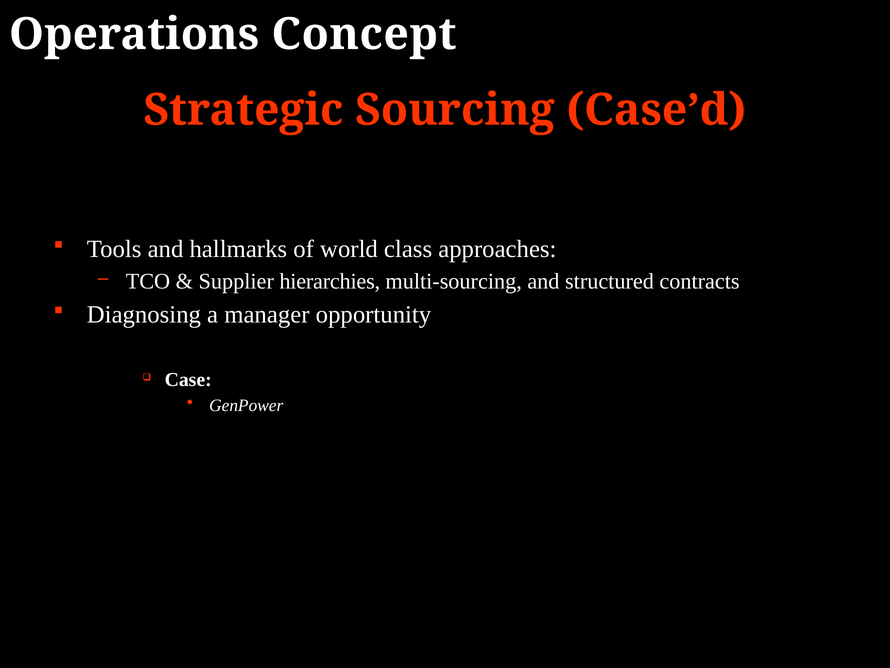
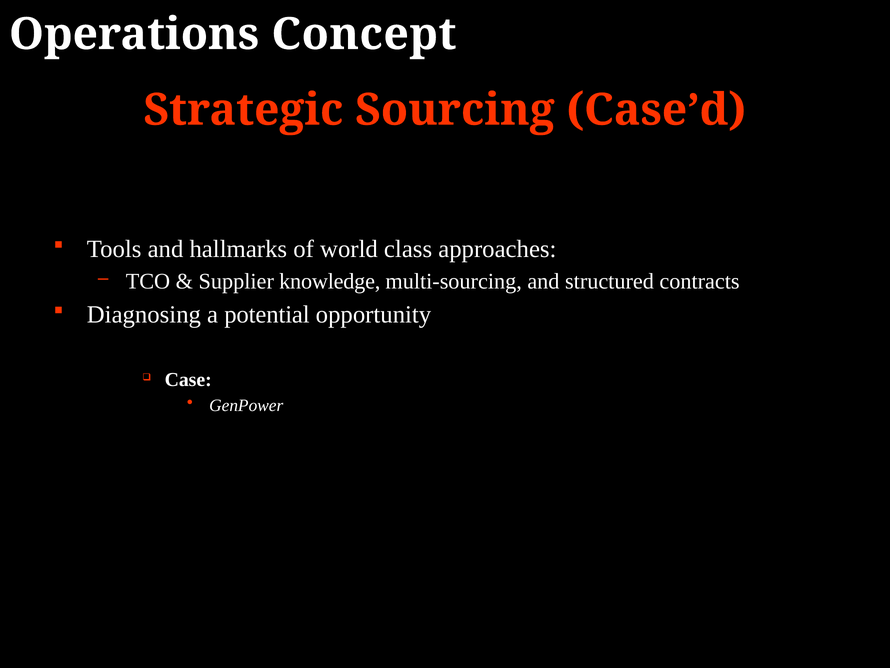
hierarchies: hierarchies -> knowledge (330, 281)
manager: manager -> potential (267, 315)
